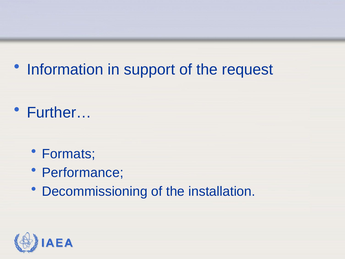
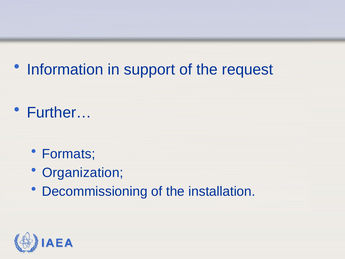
Performance: Performance -> Organization (83, 173)
